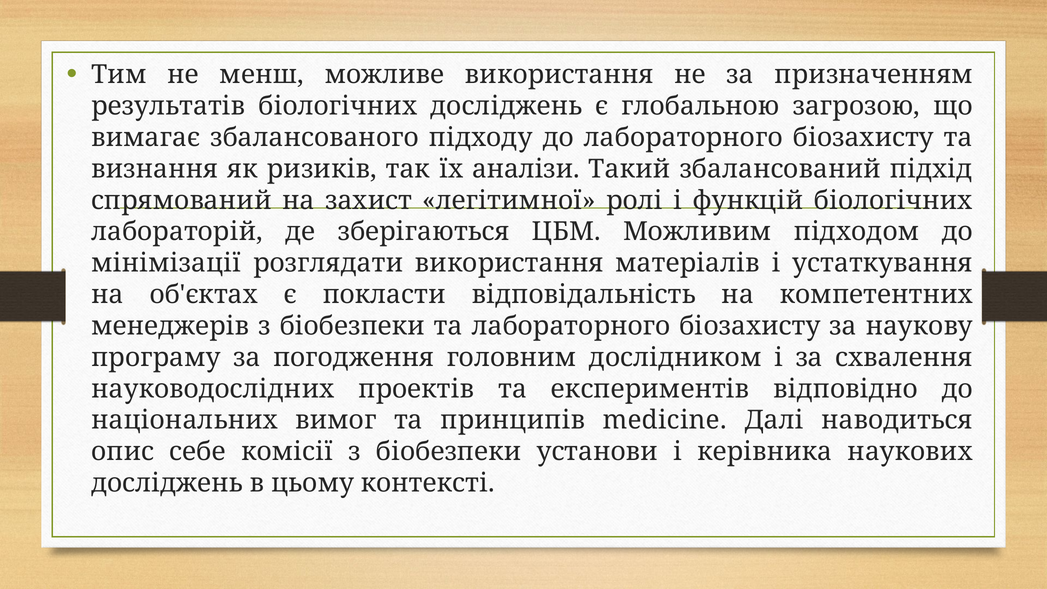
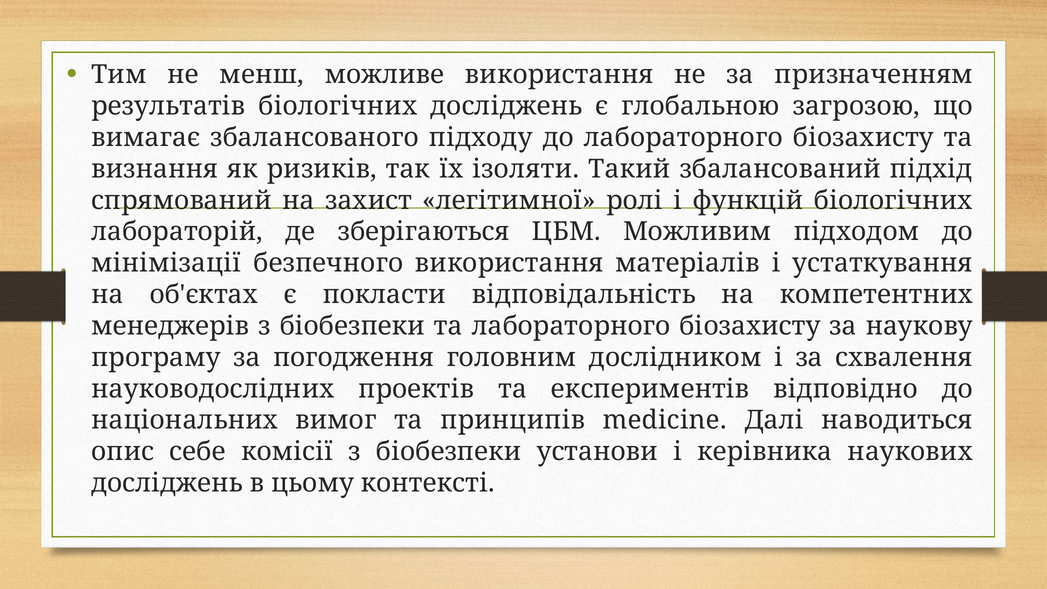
аналізи: аналізи -> ізоляти (526, 169)
розглядати: розглядати -> безпечного (328, 263)
